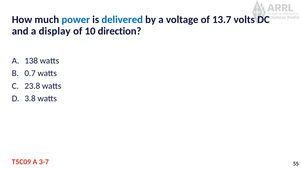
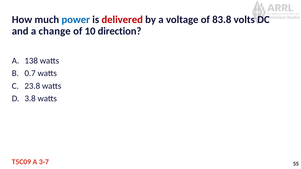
delivered colour: blue -> red (122, 20)
13.7: 13.7 -> 83.8 (222, 20)
display: display -> change (55, 31)
